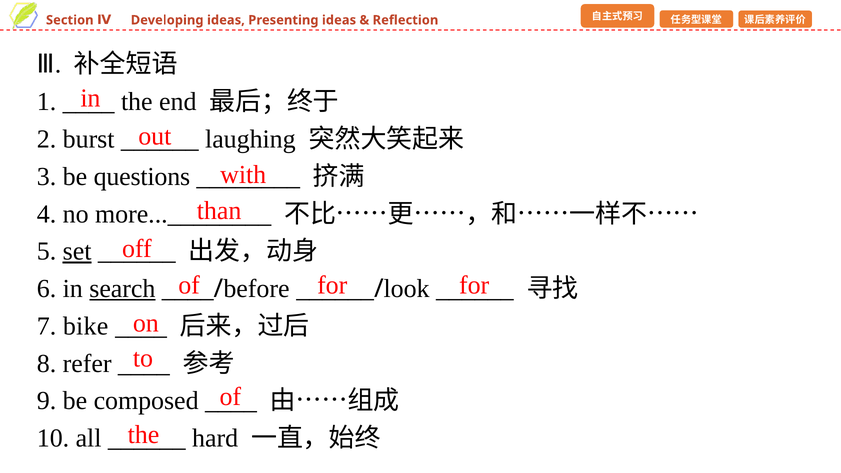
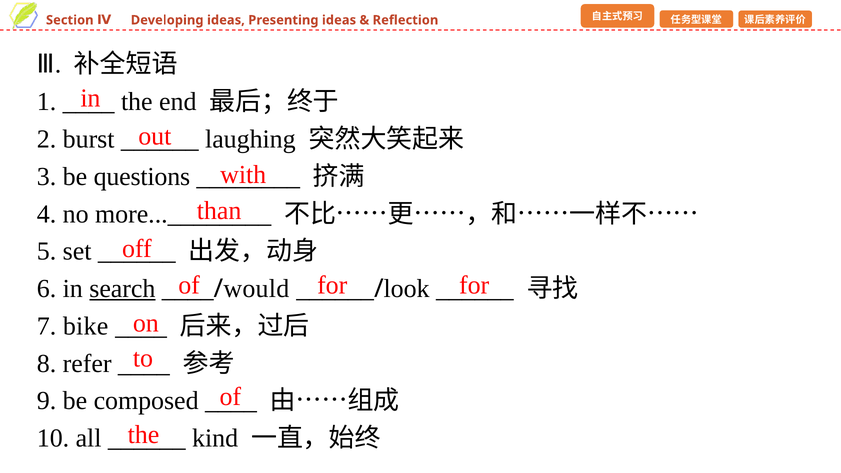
set underline: present -> none (77, 251)
before: before -> would (256, 289)
hard: hard -> kind (215, 438)
